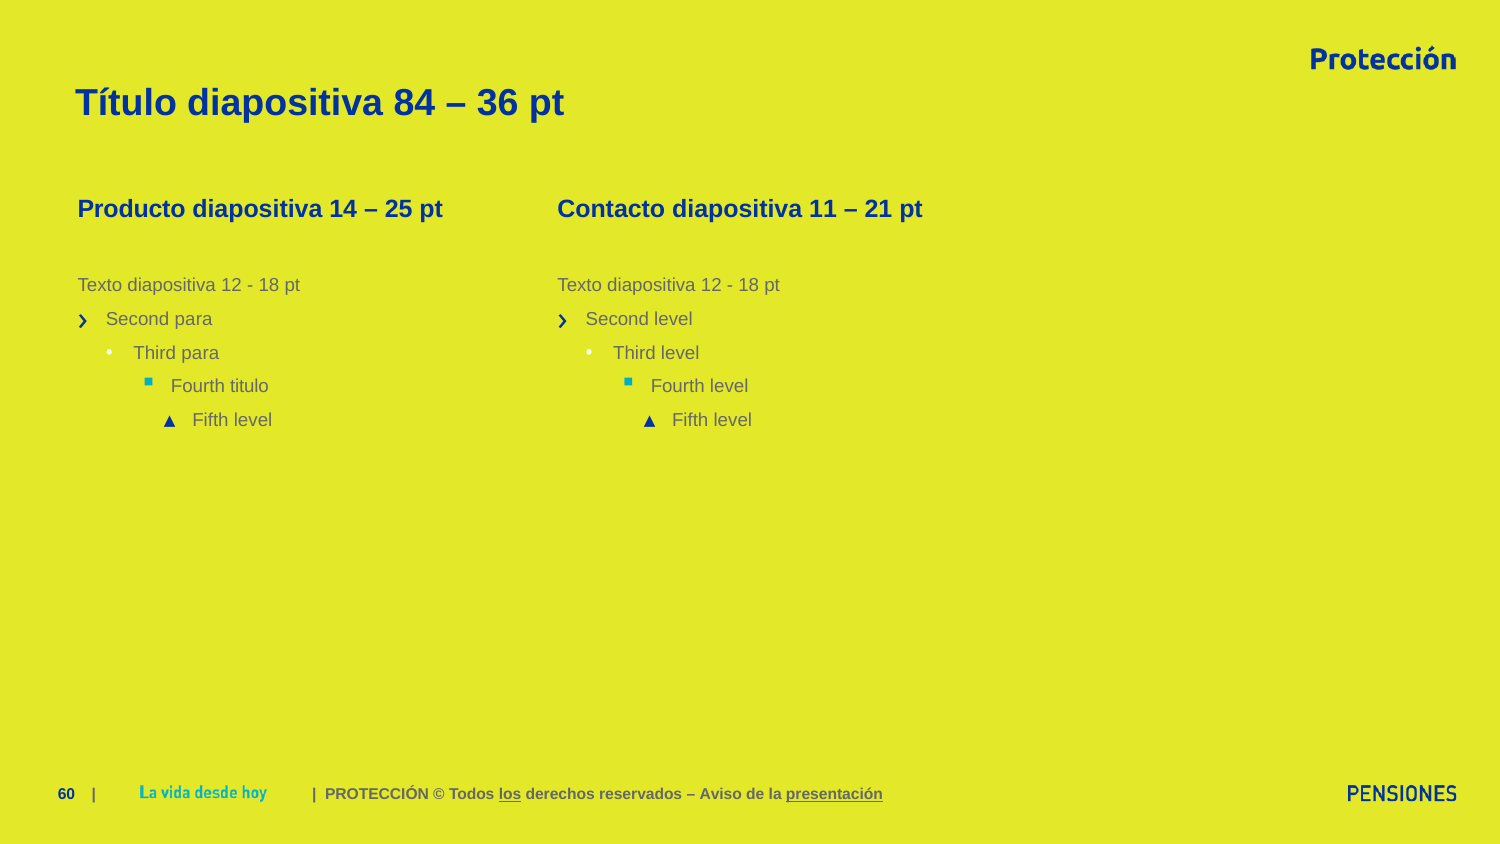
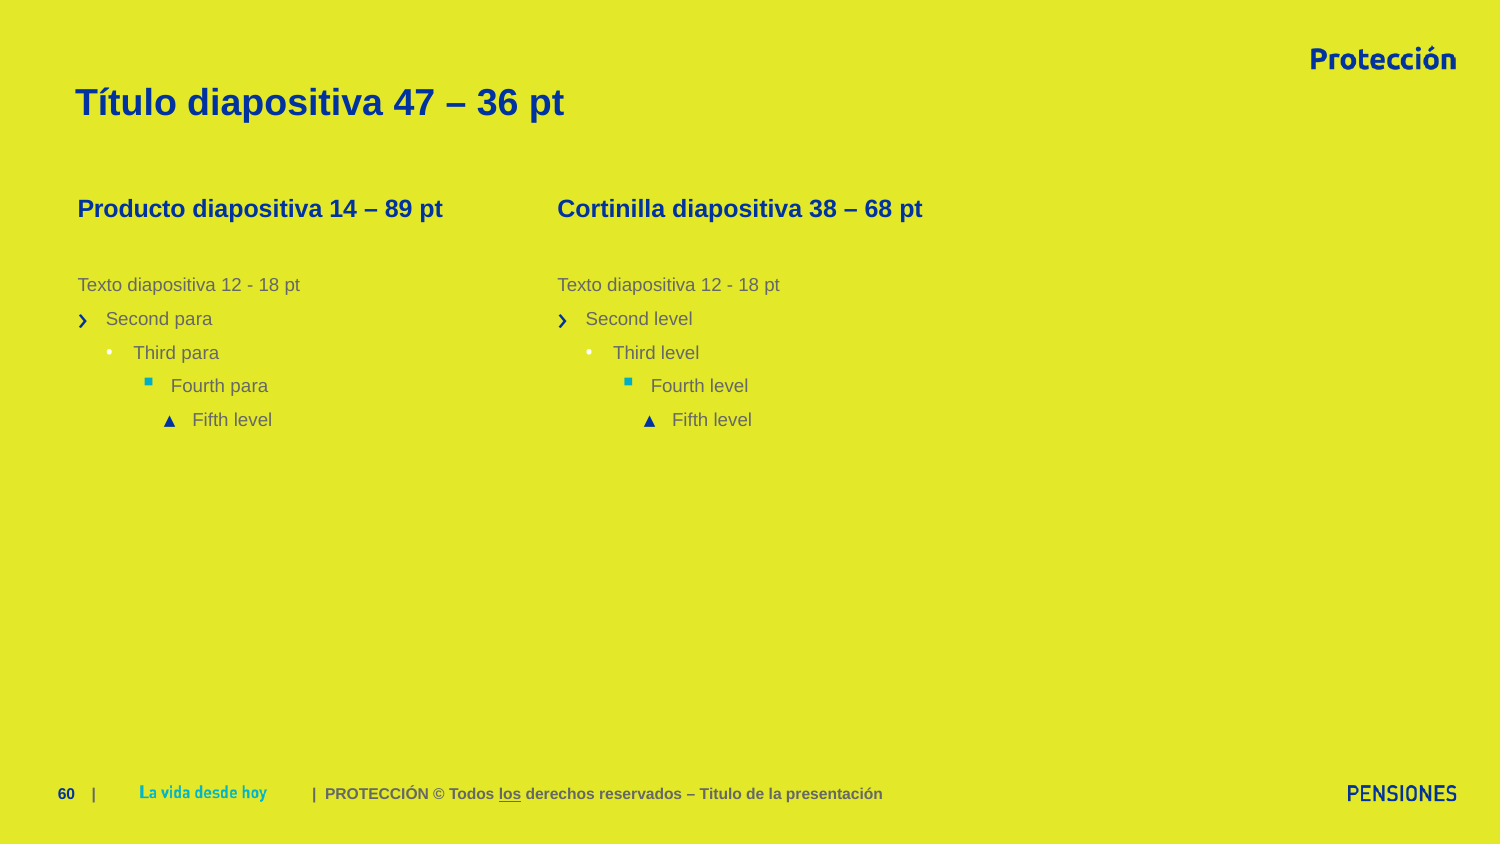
84: 84 -> 47 (414, 103)
25: 25 -> 89 (399, 210)
Contacto: Contacto -> Cortinilla (611, 210)
11: 11 -> 38 (823, 210)
21: 21 -> 68 (878, 210)
Fourth titulo: titulo -> para (249, 387)
Aviso: Aviso -> Titulo (721, 794)
presentación underline: present -> none (834, 794)
